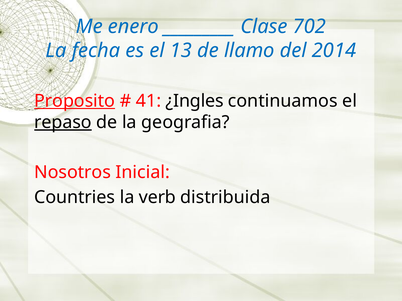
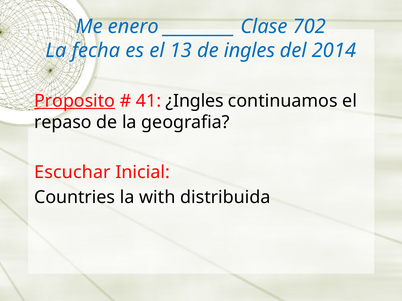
llamo: llamo -> ingles (249, 51)
repaso underline: present -> none (63, 123)
Nosotros: Nosotros -> Escuchar (72, 173)
verb: verb -> with (157, 198)
